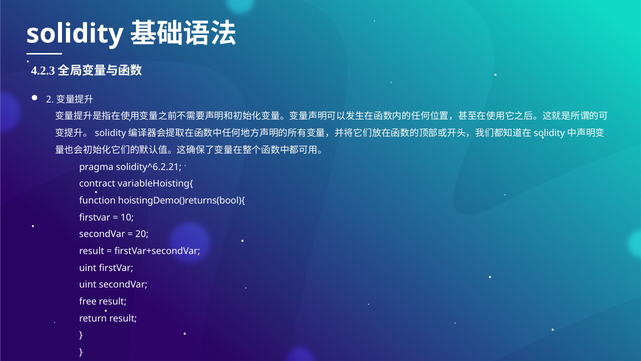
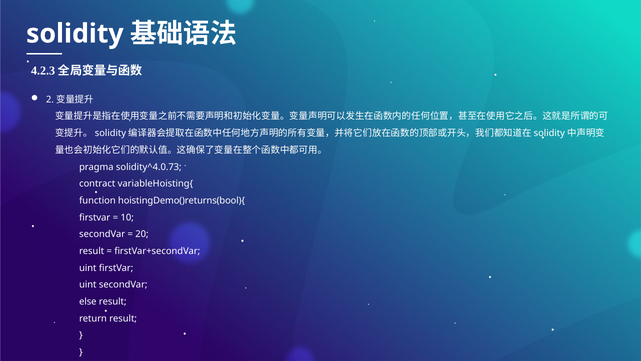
solidity^6.2.21: solidity^6.2.21 -> solidity^4.0.73 (149, 167)
free: free -> else (88, 301)
